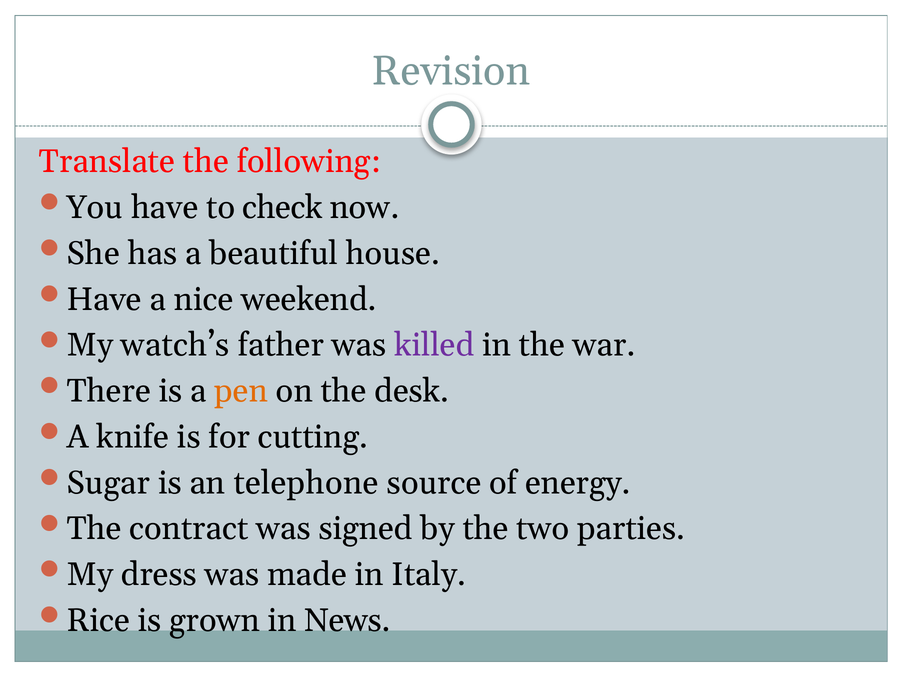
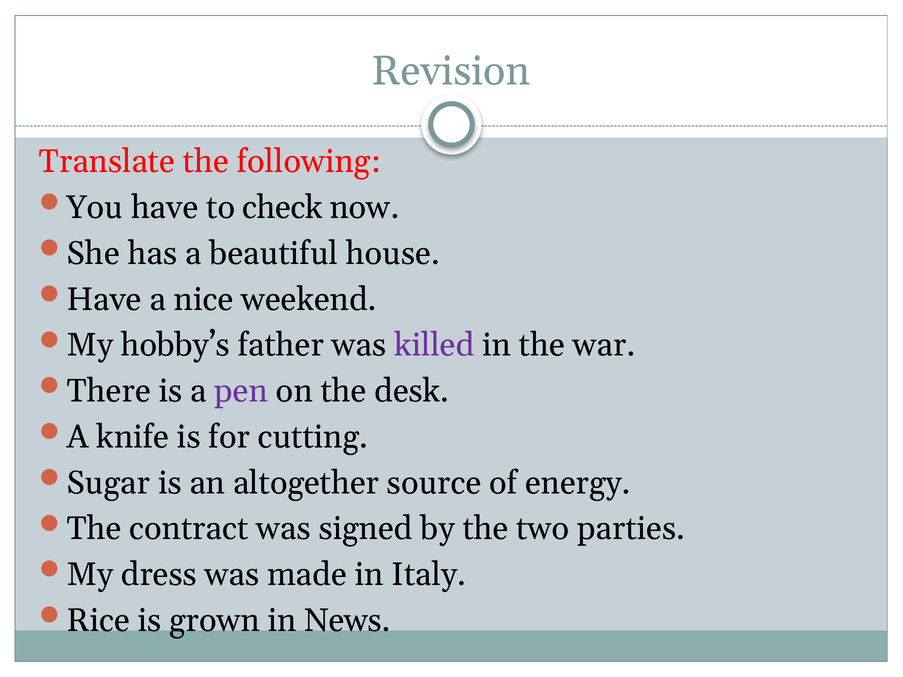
watch’s: watch’s -> hobby’s (175, 345)
pen colour: orange -> purple (241, 391)
telephone: telephone -> altogether (306, 483)
